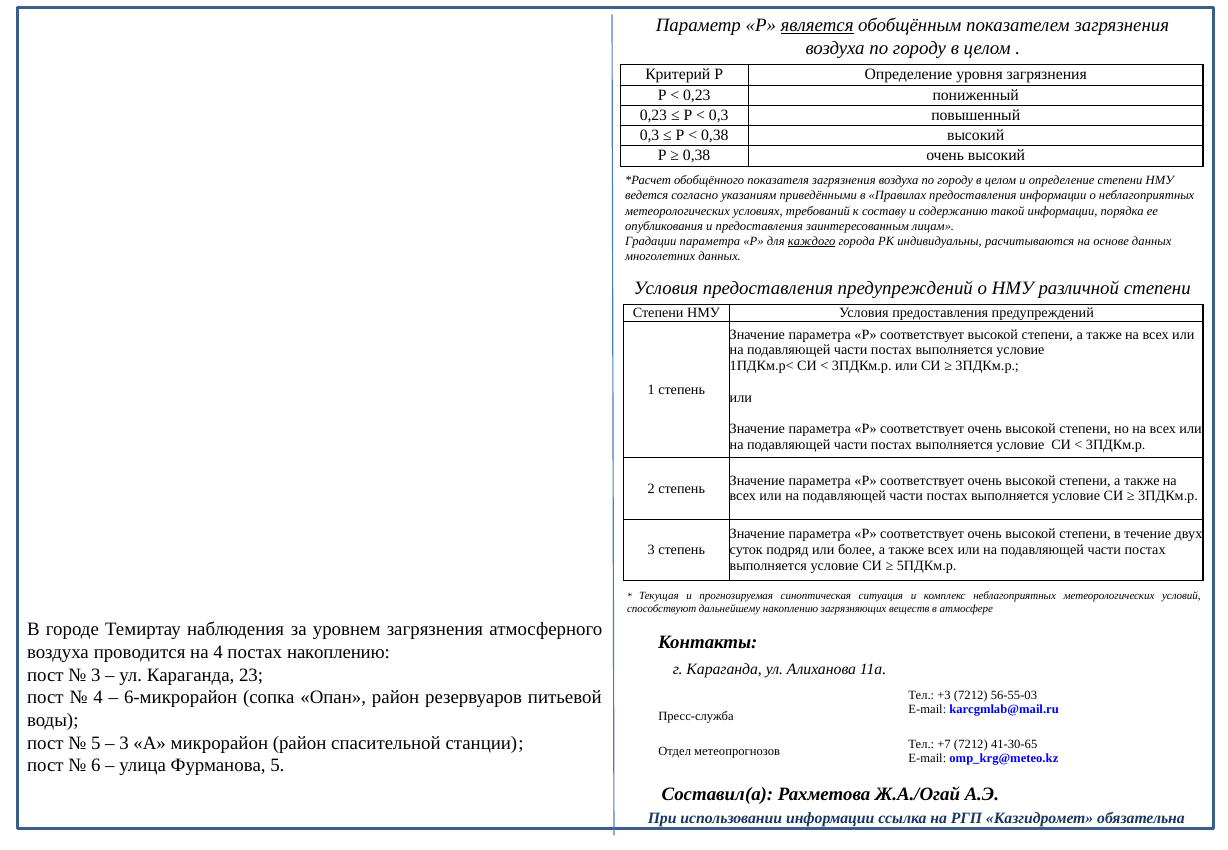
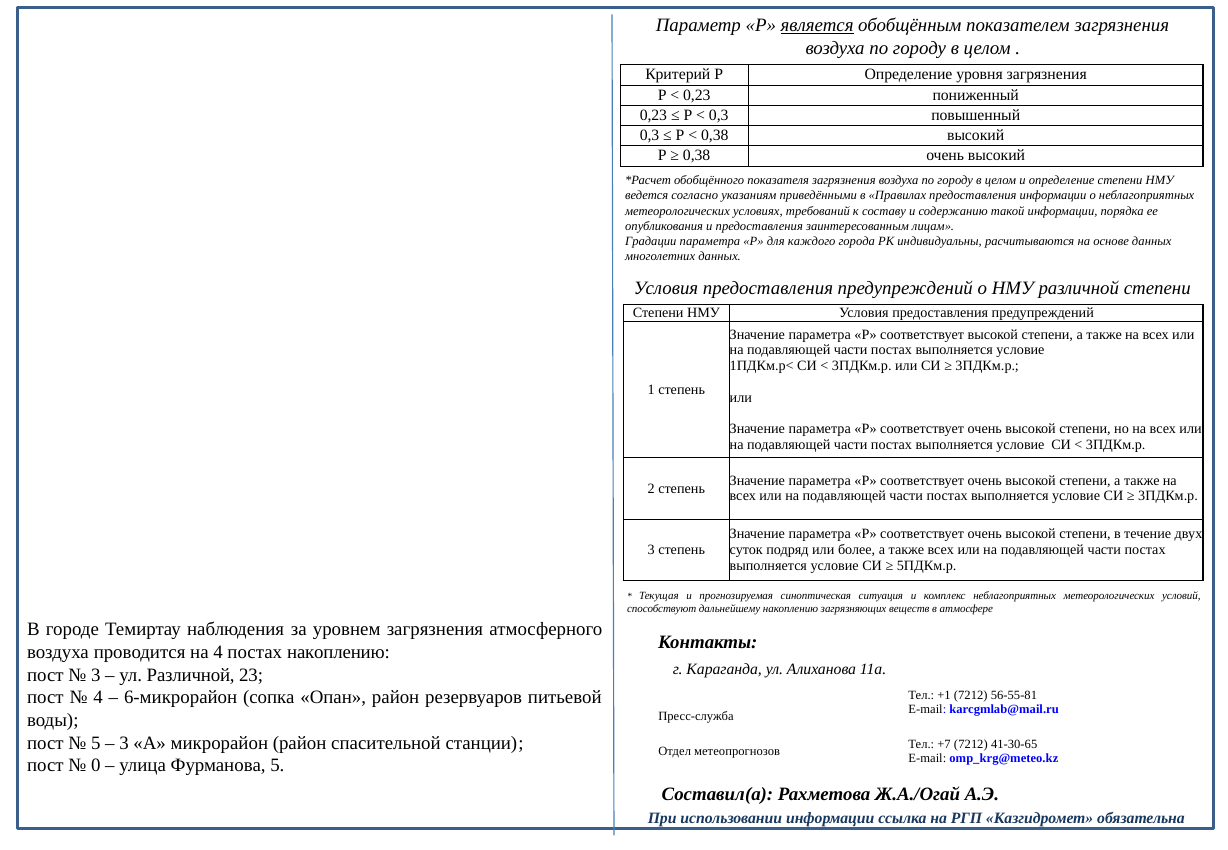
каждого underline: present -> none (812, 241)
ул Караганда: Караганда -> Различной (191, 675)
+3: +3 -> +1 (944, 696)
56-55-03: 56-55-03 -> 56-55-81 (1014, 696)
6: 6 -> 0 (96, 766)
